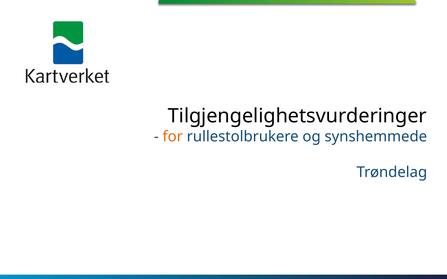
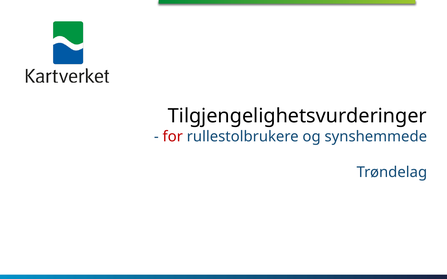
for colour: orange -> red (173, 137)
